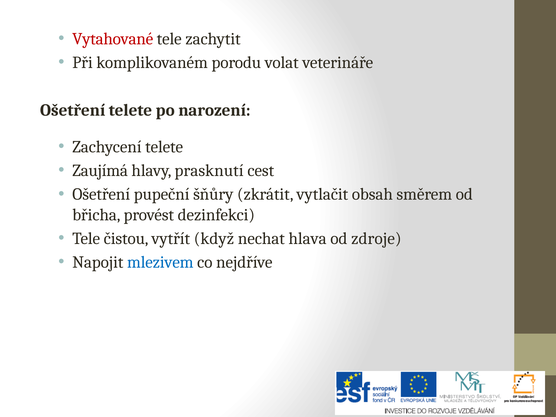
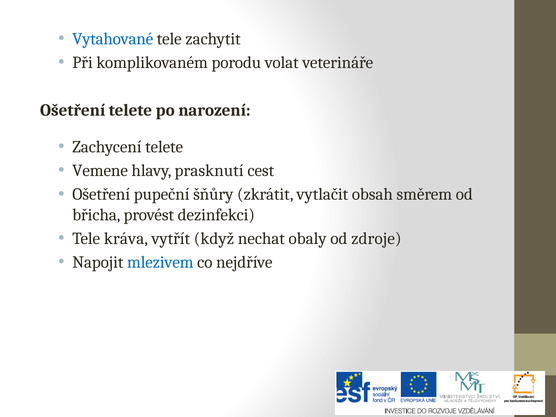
Vytahované colour: red -> blue (113, 39)
Zaujímá: Zaujímá -> Vemene (100, 171)
čistou: čistou -> kráva (126, 239)
hlava: hlava -> obaly (308, 239)
